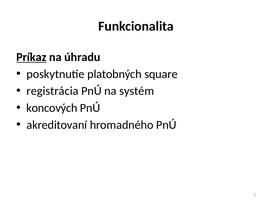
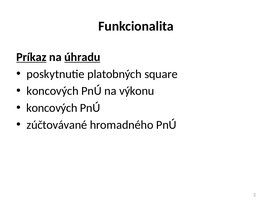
úhradu underline: none -> present (82, 57)
registrácia: registrácia -> koncových (53, 91)
systém: systém -> výkonu (137, 91)
akreditovaní: akreditovaní -> zúčtovávané (57, 125)
